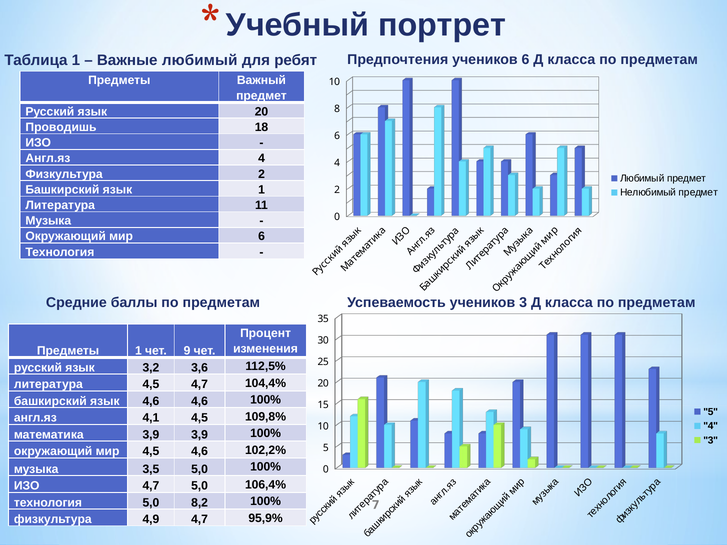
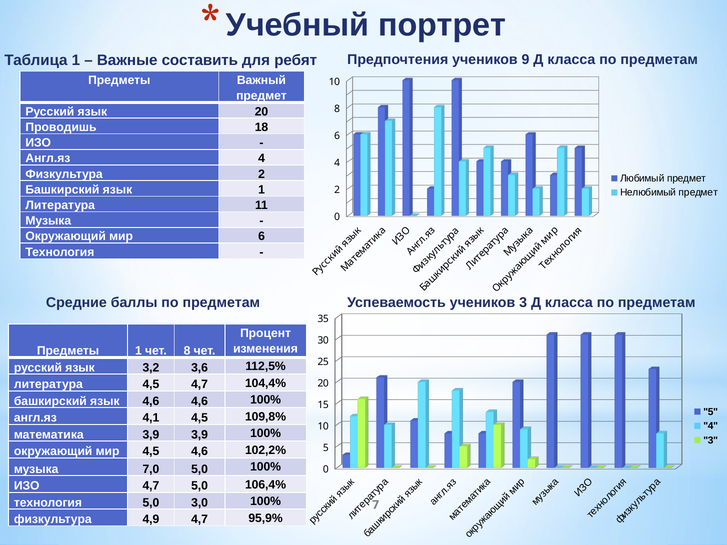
учеников 6: 6 -> 9 (526, 60)
Важные любимый: любимый -> составить (200, 60)
чет 9: 9 -> 8 (187, 351)
3,5: 3,5 -> 7,0 (151, 469)
8,2: 8,2 -> 3,0 (200, 503)
